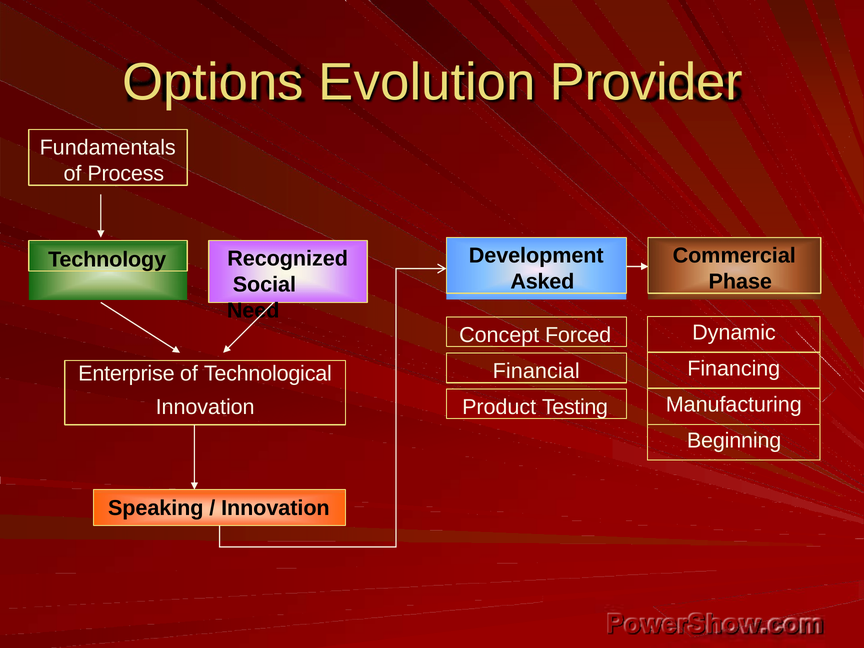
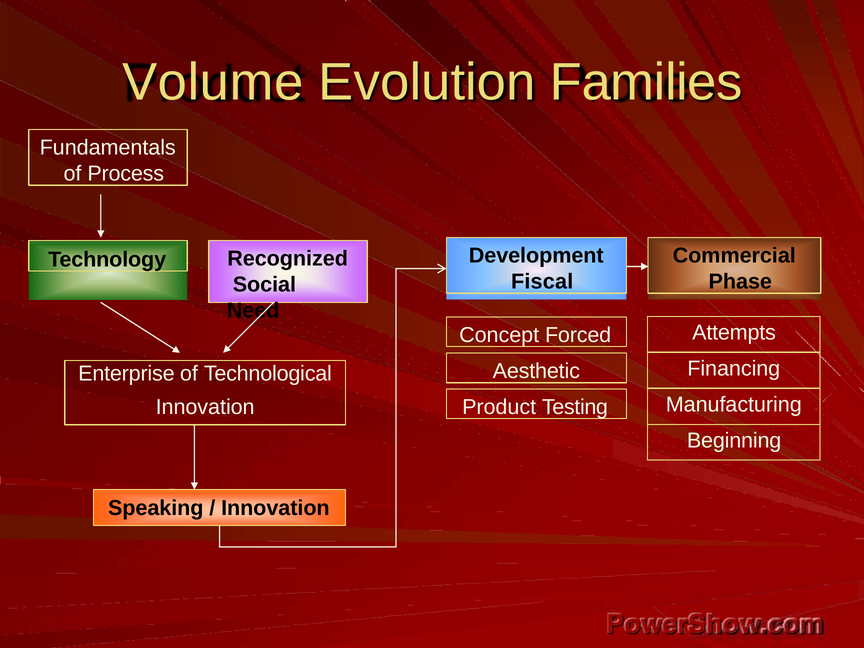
Options: Options -> Volume (213, 83)
Provider: Provider -> Families (646, 83)
Asked: Asked -> Fiscal (542, 282)
Dynamic: Dynamic -> Attempts (734, 333)
Financial: Financial -> Aesthetic (536, 371)
